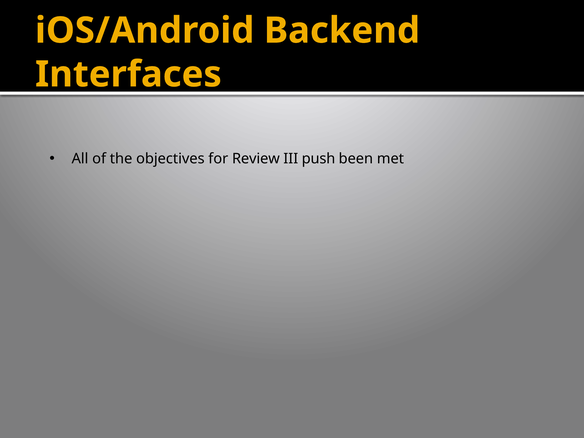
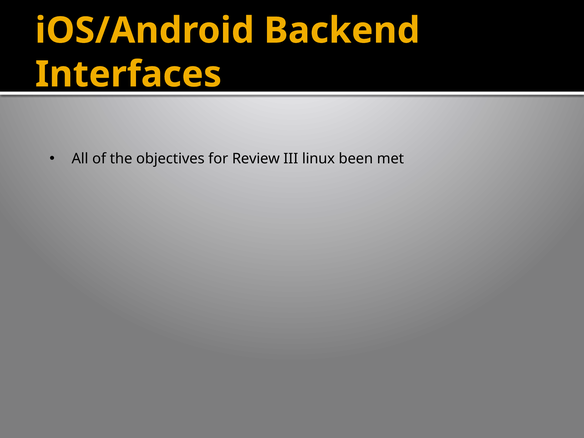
push: push -> linux (318, 159)
